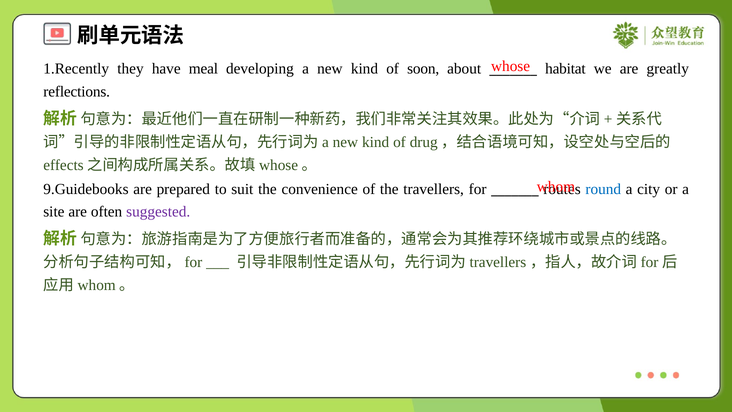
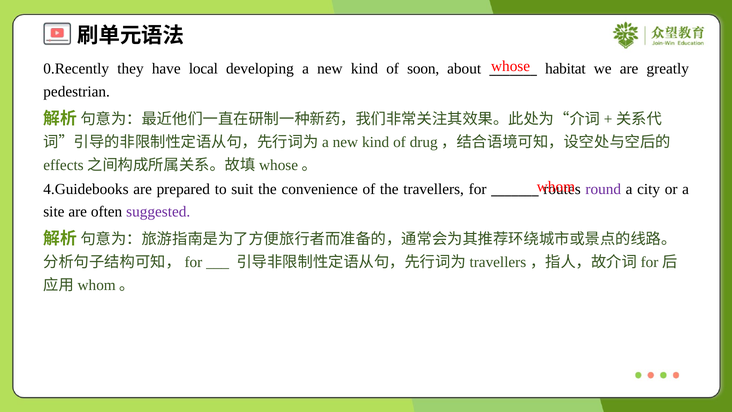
1.Recently: 1.Recently -> 0.Recently (76, 69)
meal: meal -> local (203, 69)
reflections: reflections -> pedestrian (77, 91)
9.Guidebooks: 9.Guidebooks -> 4.Guidebooks (86, 189)
round colour: blue -> purple (603, 189)
